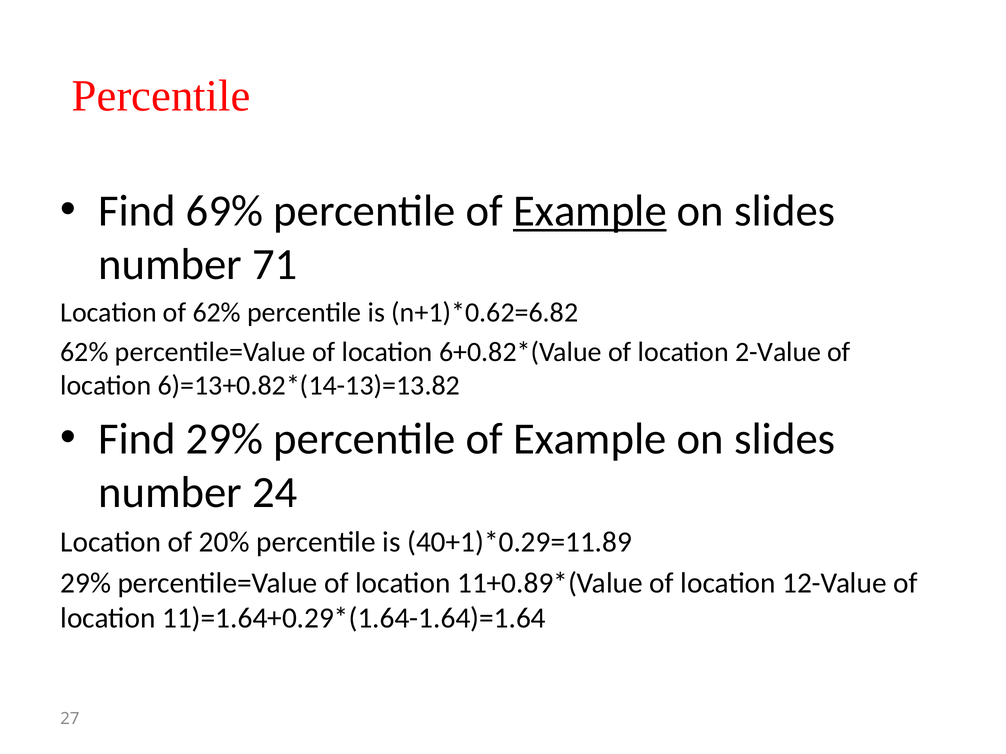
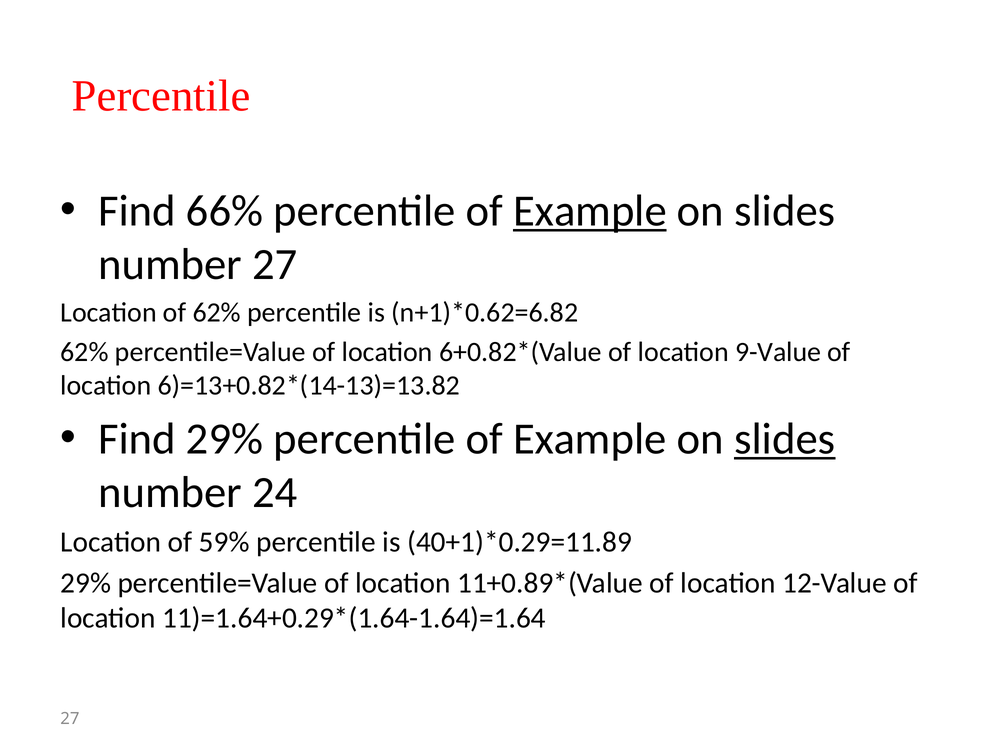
69%: 69% -> 66% (225, 211)
number 71: 71 -> 27 (275, 265)
2-Value: 2-Value -> 9-Value (778, 352)
slides underline: none -> present (785, 439)
20%: 20% -> 59% (224, 542)
